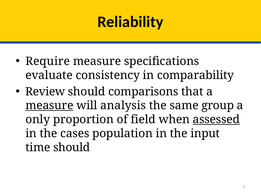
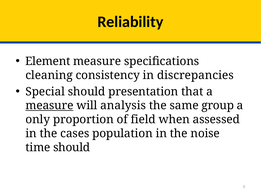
Require: Require -> Element (48, 61)
evaluate: evaluate -> cleaning (49, 75)
comparability: comparability -> discrepancies (195, 75)
Review: Review -> Special (45, 91)
comparisons: comparisons -> presentation (143, 91)
assessed underline: present -> none (216, 119)
input: input -> noise (205, 133)
